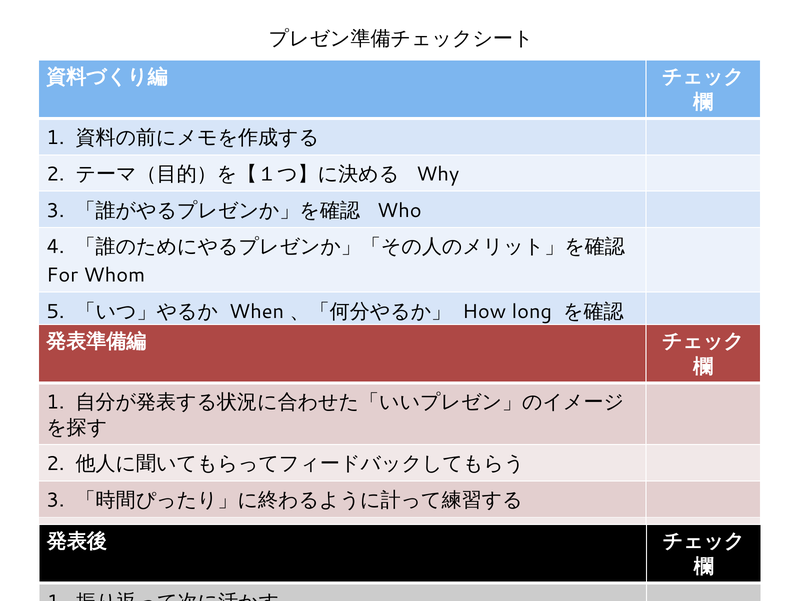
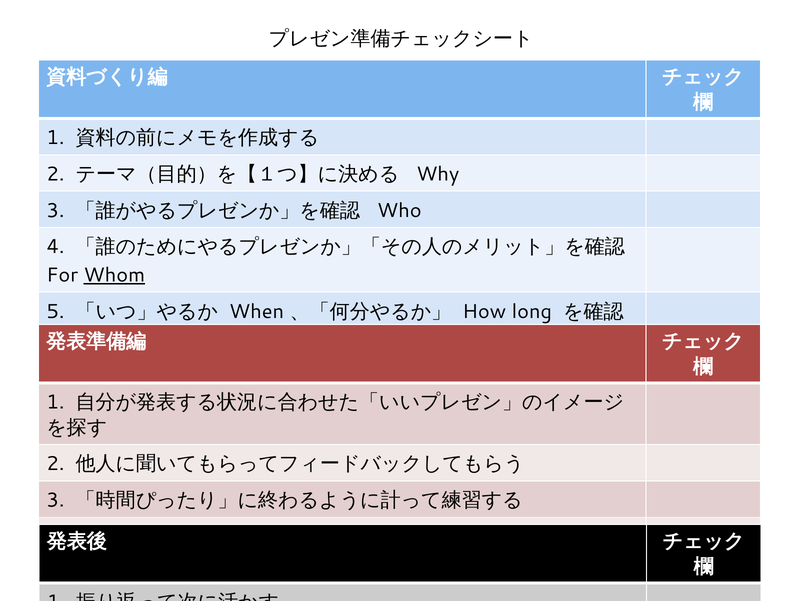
Whom underline: none -> present (114, 275)
